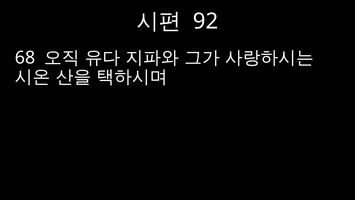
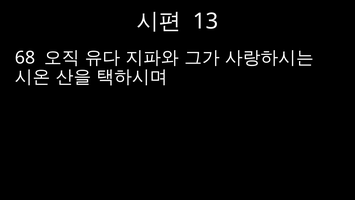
92: 92 -> 13 (206, 21)
